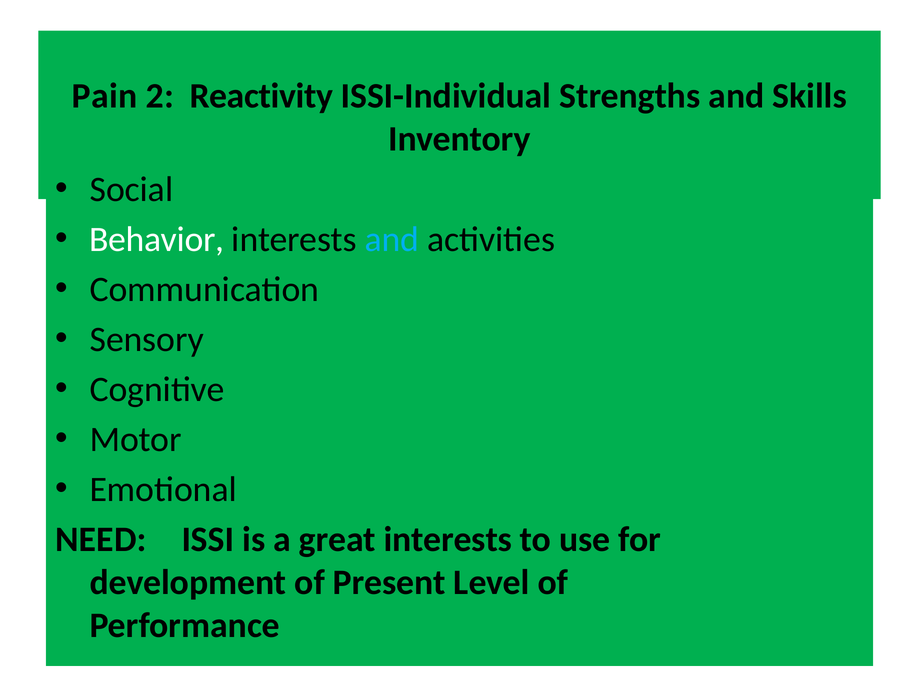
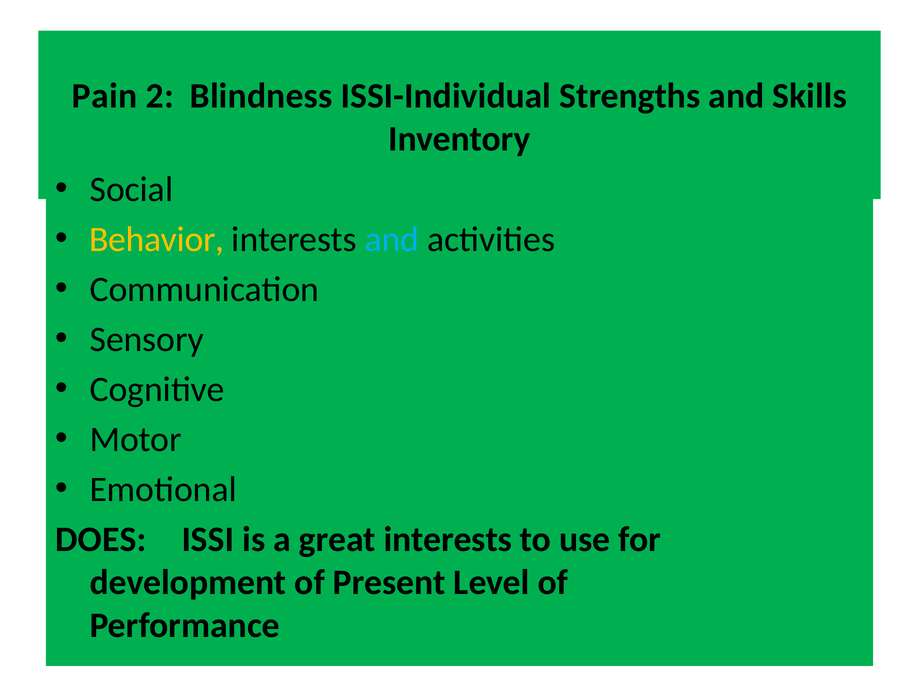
Reactivity: Reactivity -> Blindness (261, 96)
Behavior colour: white -> yellow (157, 239)
NEED: NEED -> DOES (101, 540)
